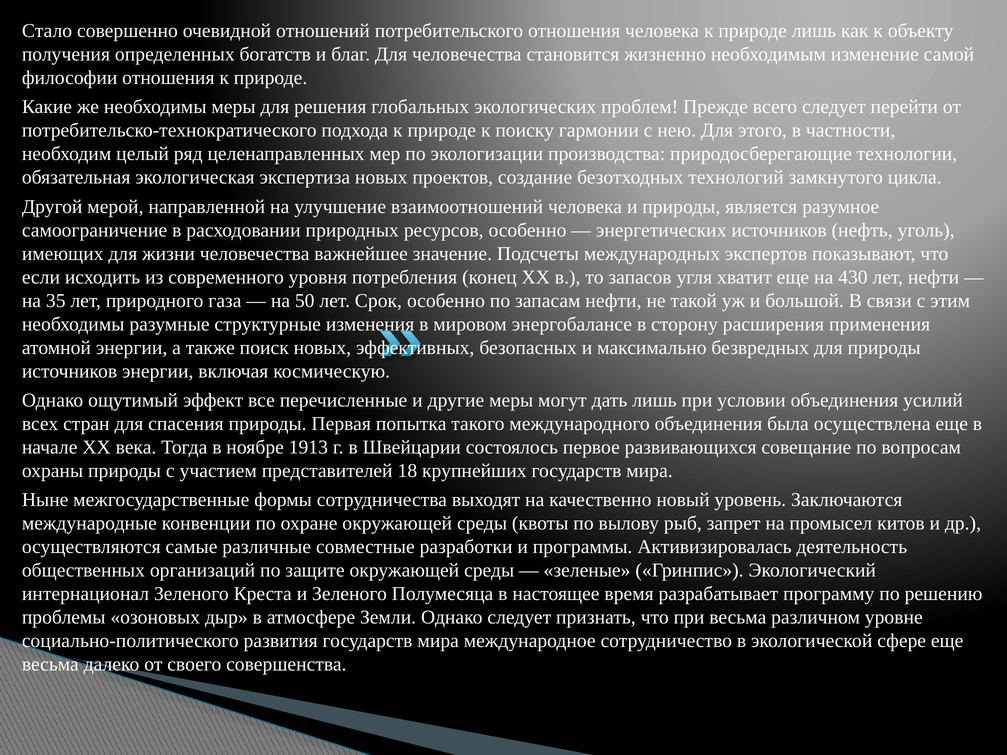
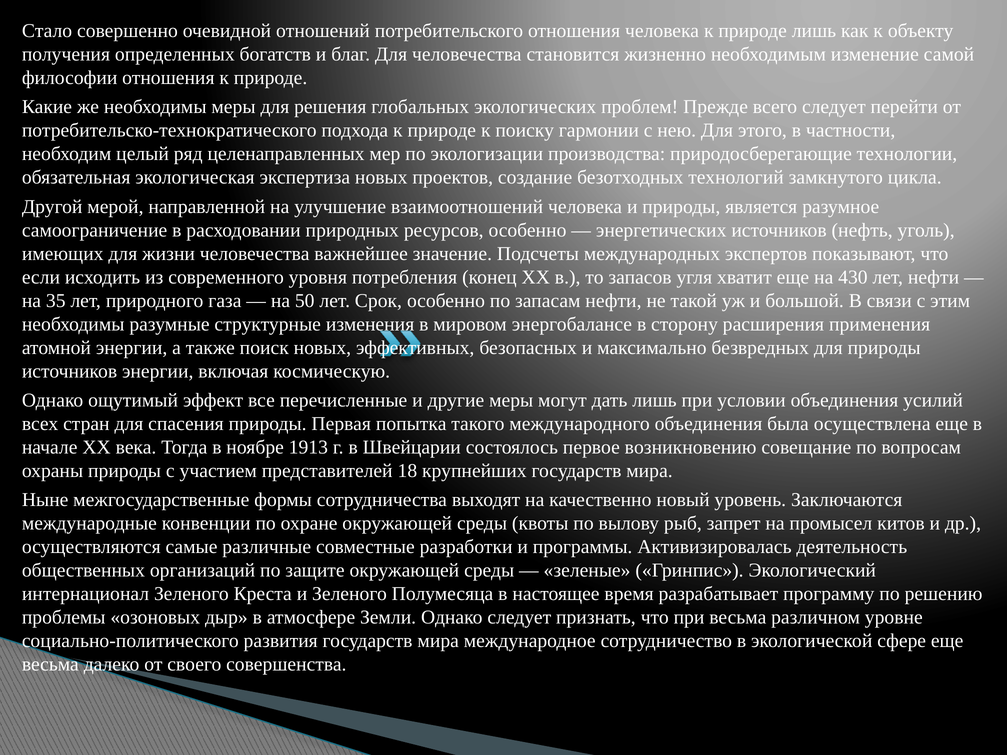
развивающихся: развивающихся -> возникновению (691, 447)
